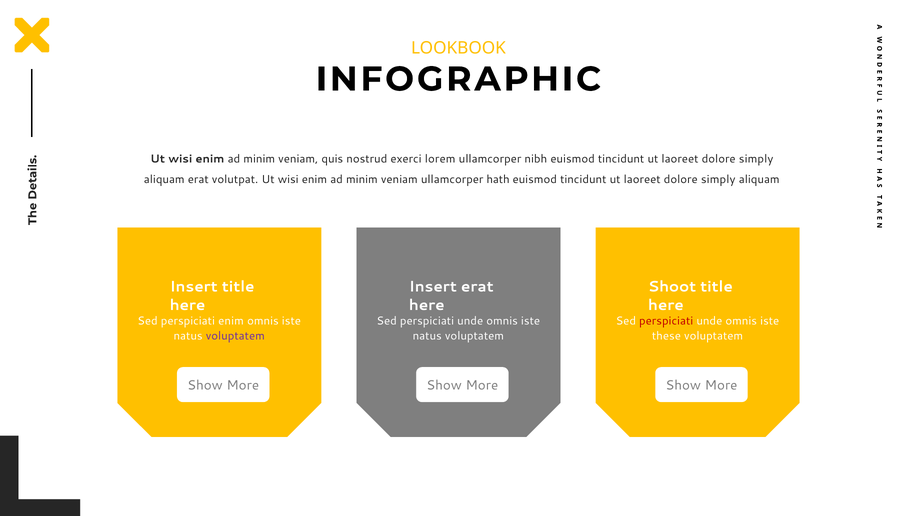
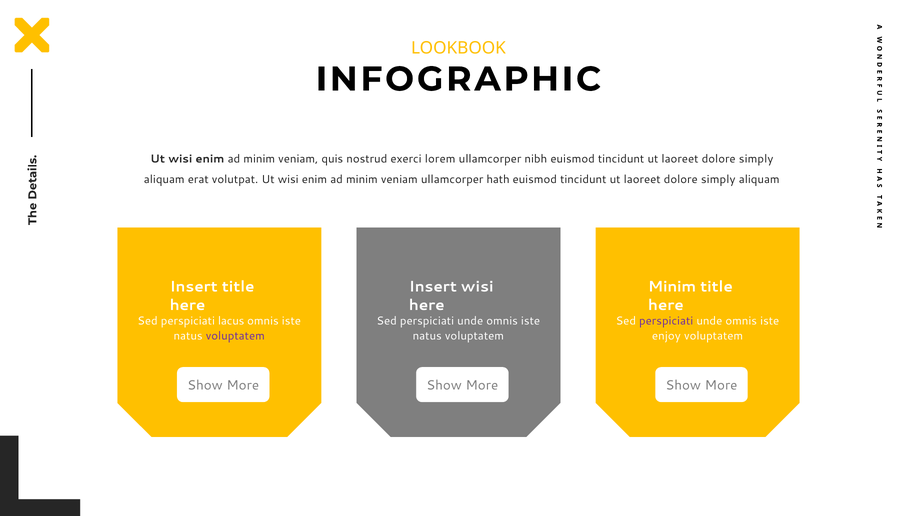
Insert erat: erat -> wisi (477, 287)
Shoot: Shoot -> Minim (672, 287)
perspiciati enim: enim -> lacus (231, 321)
perspiciati colour: red -> purple (666, 321)
these: these -> enjoy (666, 336)
